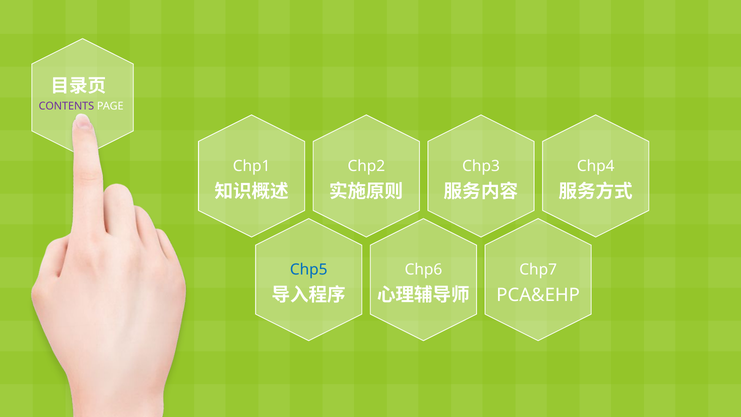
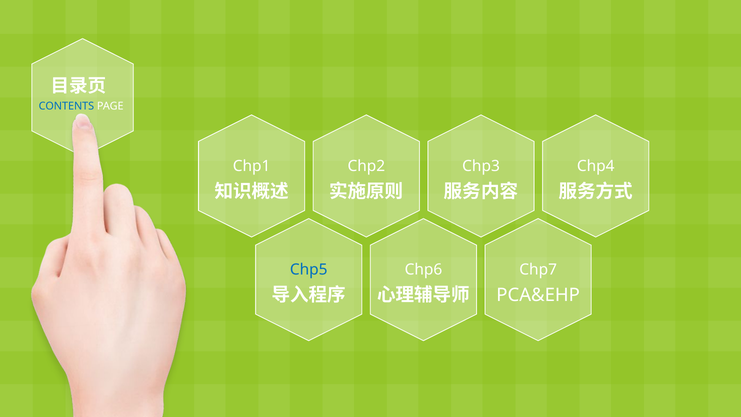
CONTENTS colour: purple -> blue (66, 106)
